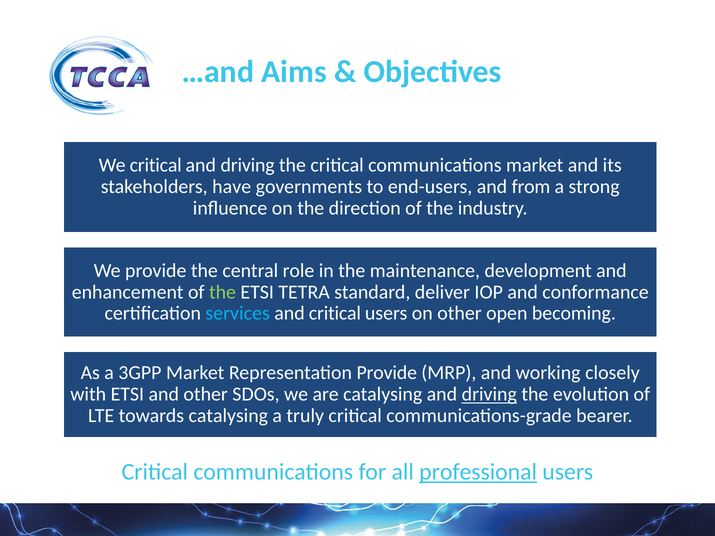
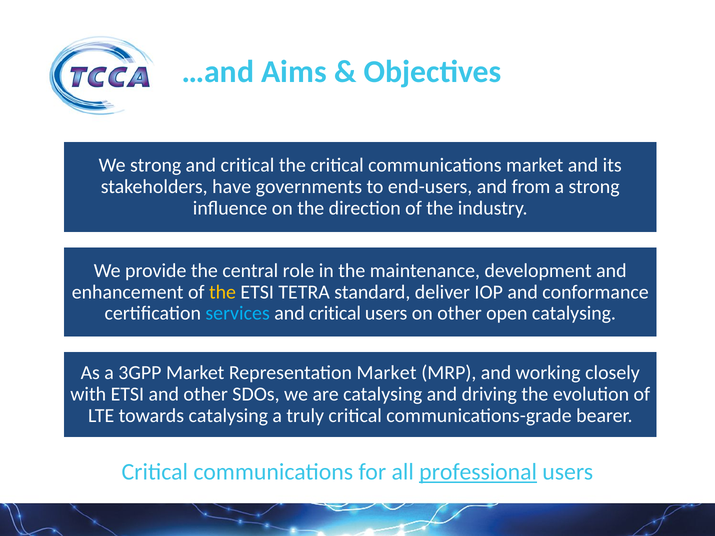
We critical: critical -> strong (156, 166)
driving: driving -> critical (247, 166)
the colour: light green -> yellow (223, 292)
open becoming: becoming -> catalysing (574, 314)
Representation Provide: Provide -> Market (387, 373)
driving underline: present -> none (489, 395)
